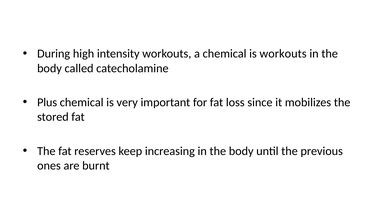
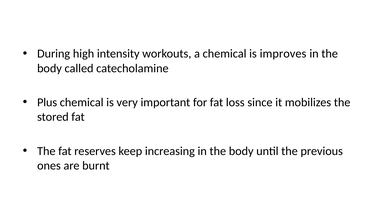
is workouts: workouts -> improves (283, 54)
